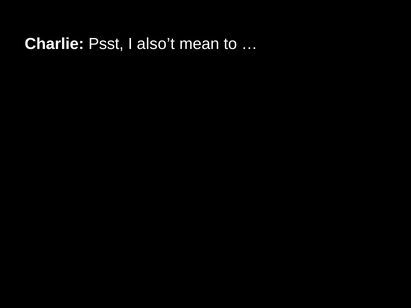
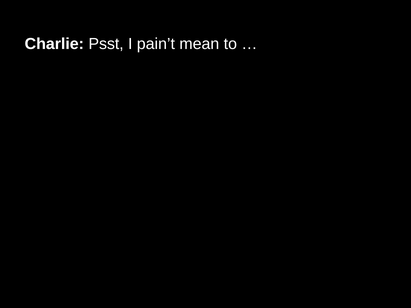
also’t: also’t -> pain’t (156, 44)
